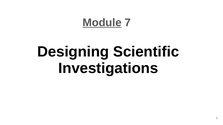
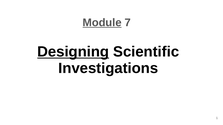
Designing underline: none -> present (73, 52)
